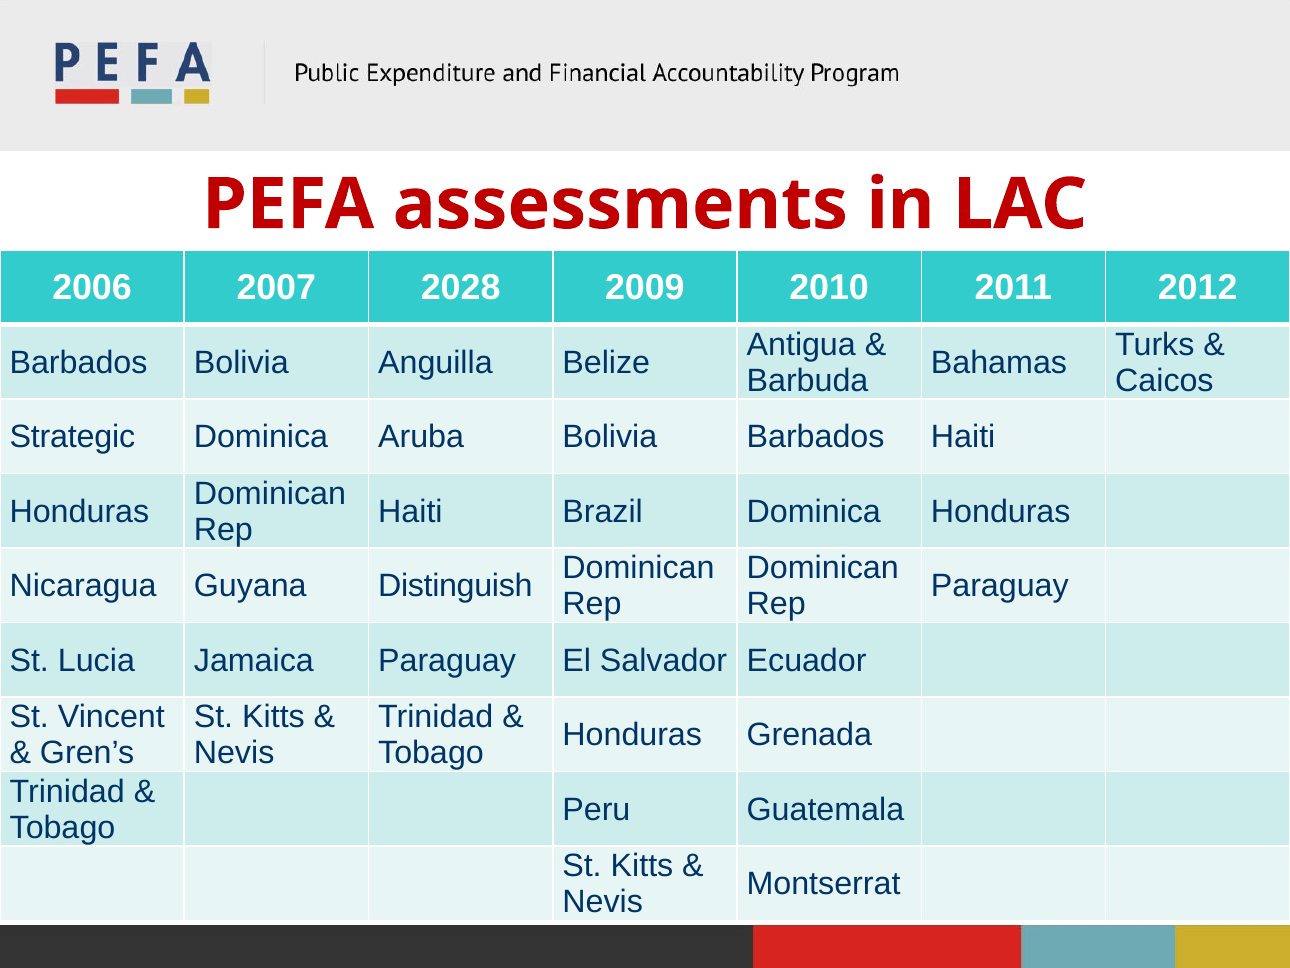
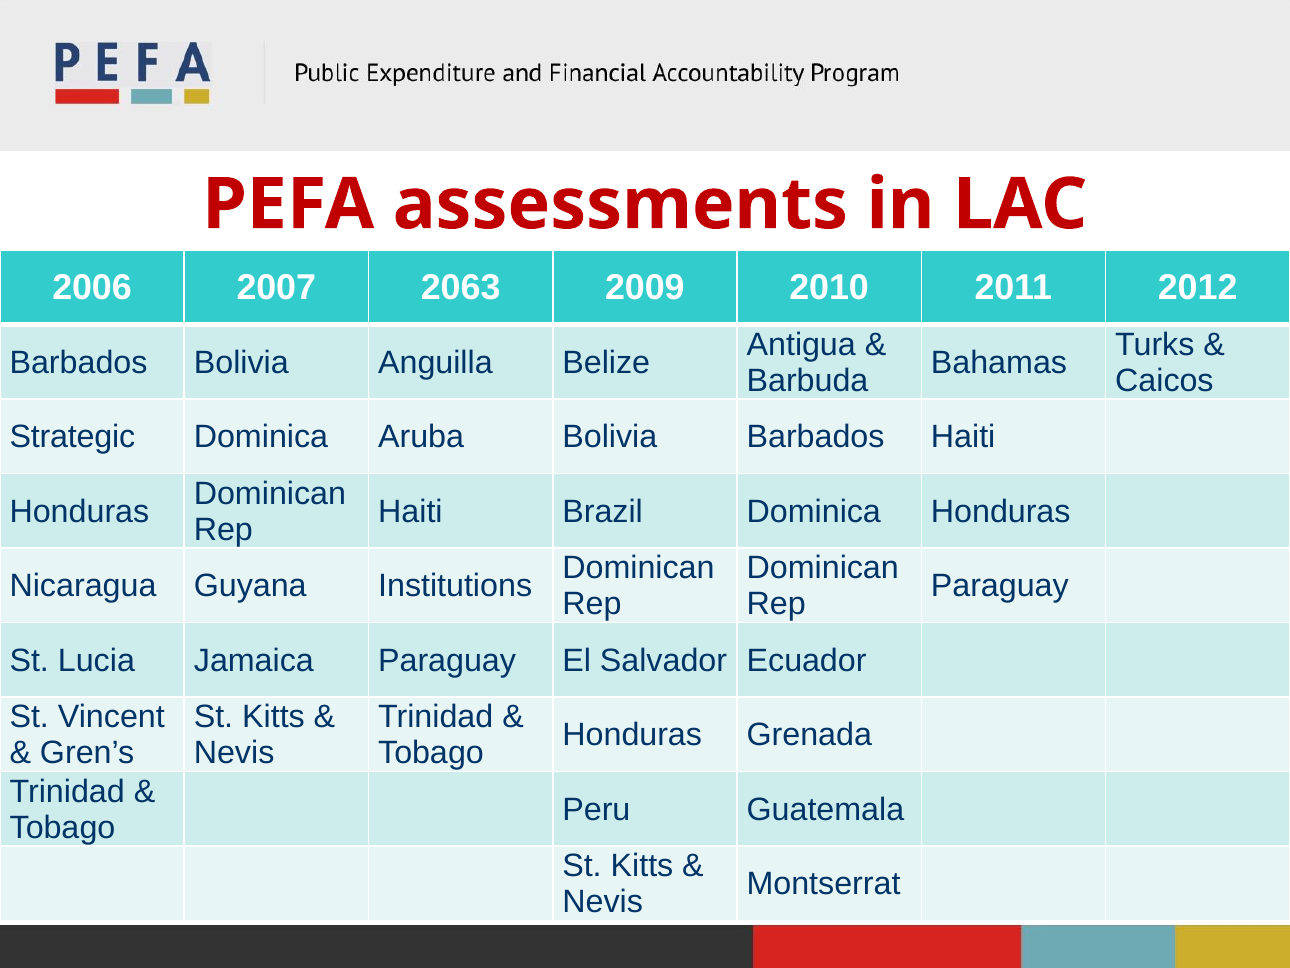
2028: 2028 -> 2063 (461, 288)
Distinguish: Distinguish -> Institutions (455, 586)
